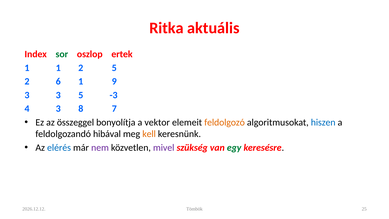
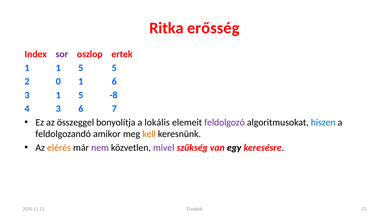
aktuális: aktuális -> erősség (213, 28)
sor colour: green -> purple (62, 54)
1 1 2: 2 -> 5 (81, 68)
6: 6 -> 0 (58, 81)
1 9: 9 -> 6 (114, 81)
3 3: 3 -> 1 (58, 95)
-3: -3 -> -8 (114, 95)
3 8: 8 -> 6 (81, 109)
vektor: vektor -> lokális (157, 122)
feldolgozó colour: orange -> purple (225, 122)
hibával: hibával -> amikor (107, 134)
elérés colour: blue -> orange (59, 148)
egy colour: green -> black (234, 148)
